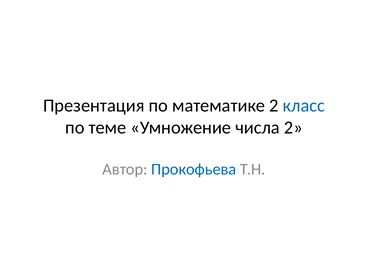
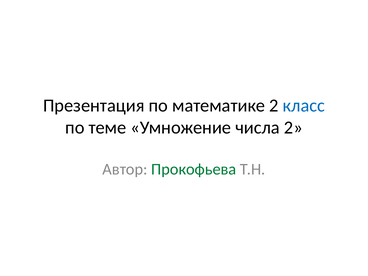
Прокофьева colour: blue -> green (194, 169)
